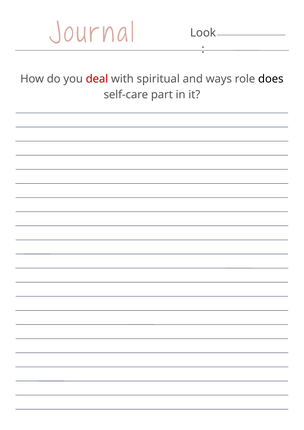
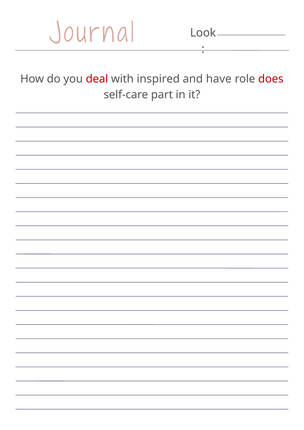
spiritual: spiritual -> inspired (158, 79)
ways: ways -> have (219, 79)
does colour: black -> red (271, 79)
